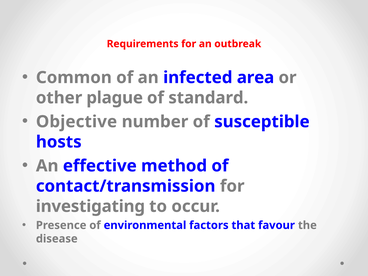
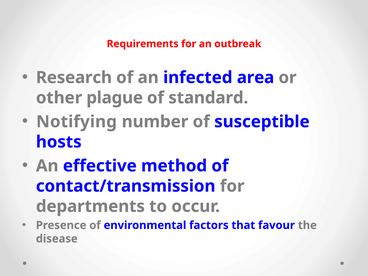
Common: Common -> Research (74, 78)
Objective: Objective -> Notifying (77, 122)
investigating: investigating -> departments (90, 206)
